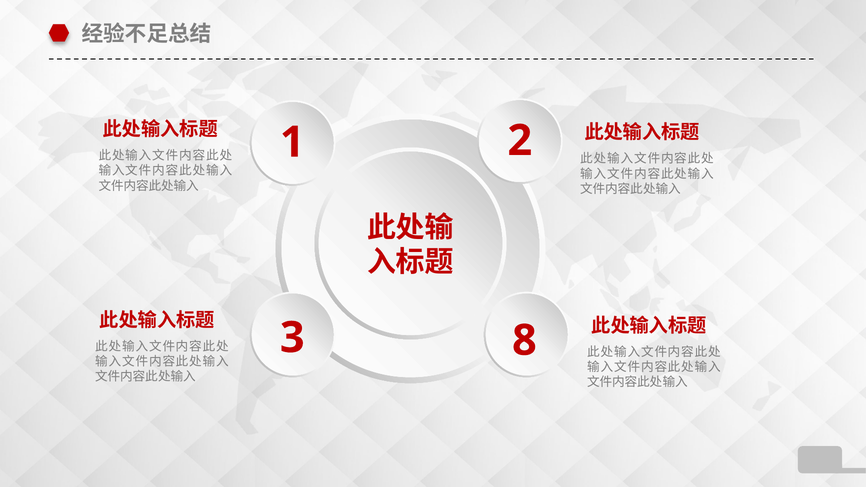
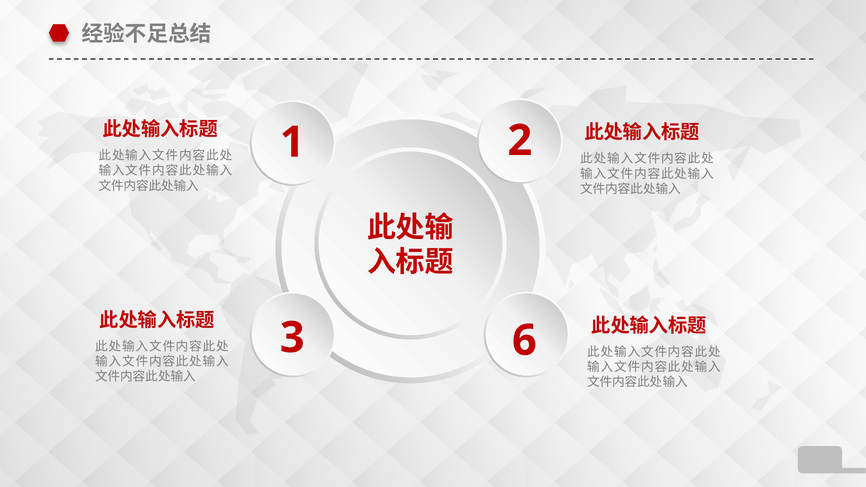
8: 8 -> 6 (524, 341)
